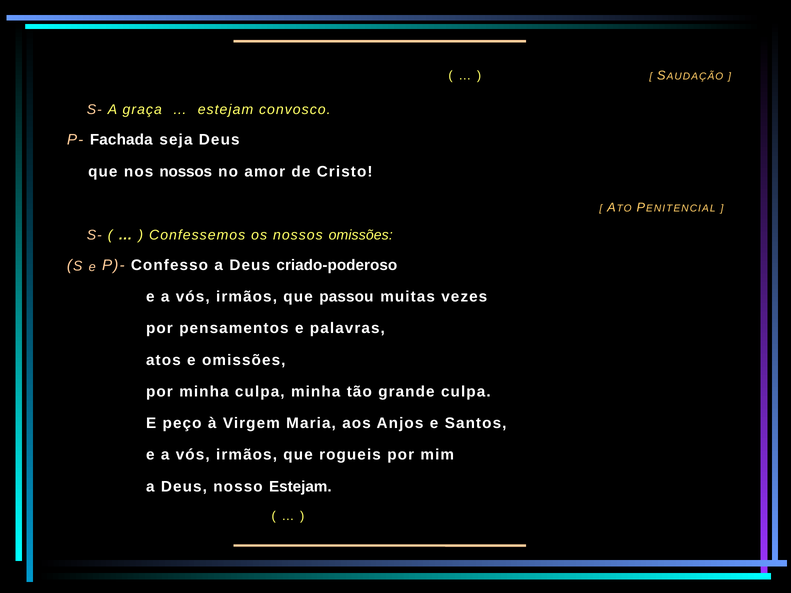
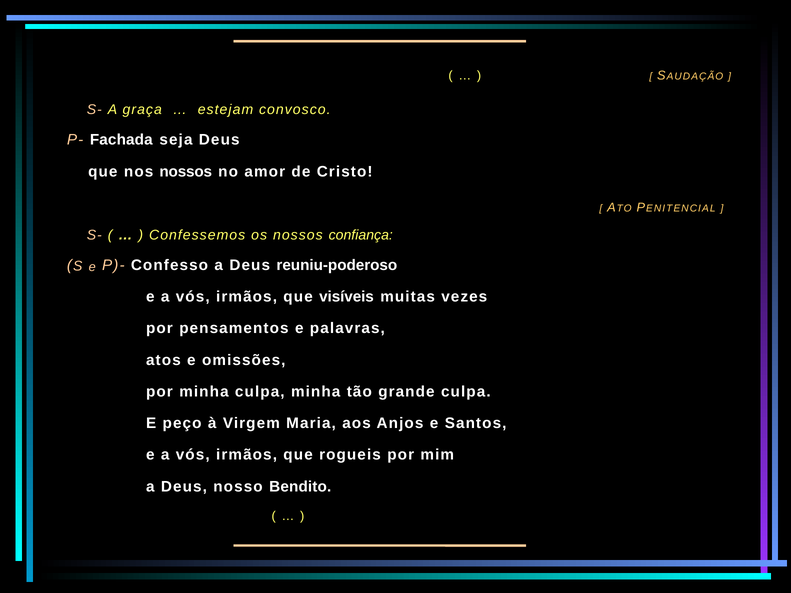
nossos omissões: omissões -> confiança (361, 235)
criado-poderoso: criado-poderoso -> reuniu-poderoso (337, 265)
passou: passou -> visíveis (347, 297)
nosso Estejam: Estejam -> Bendito (300, 487)
